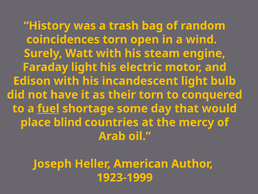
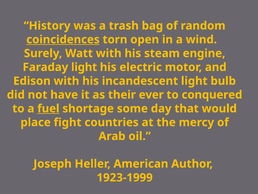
coincidences underline: none -> present (63, 39)
their torn: torn -> ever (151, 95)
blind: blind -> fight (68, 122)
